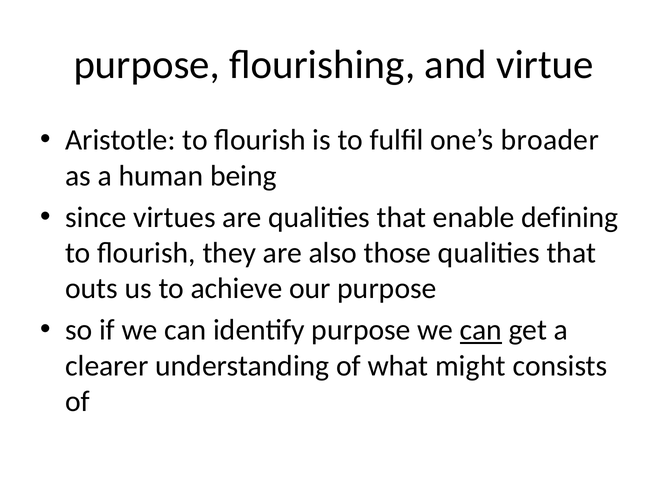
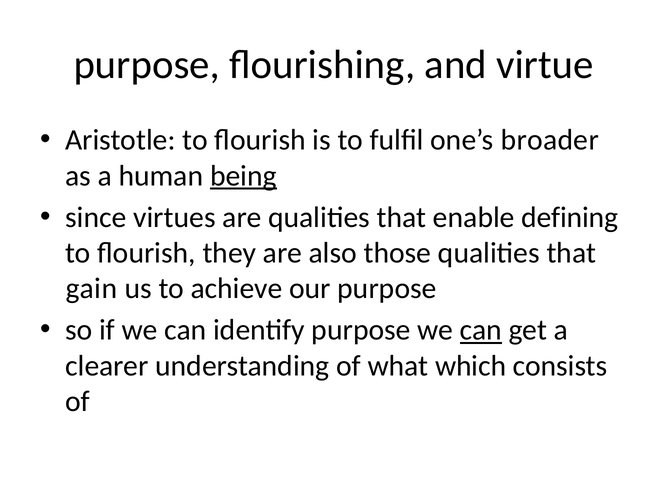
being underline: none -> present (243, 176)
outs: outs -> gain (91, 289)
might: might -> which (471, 366)
